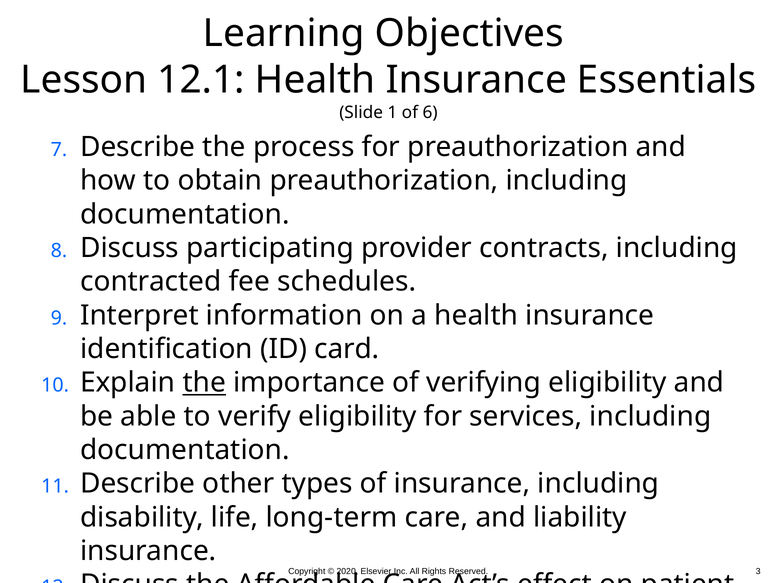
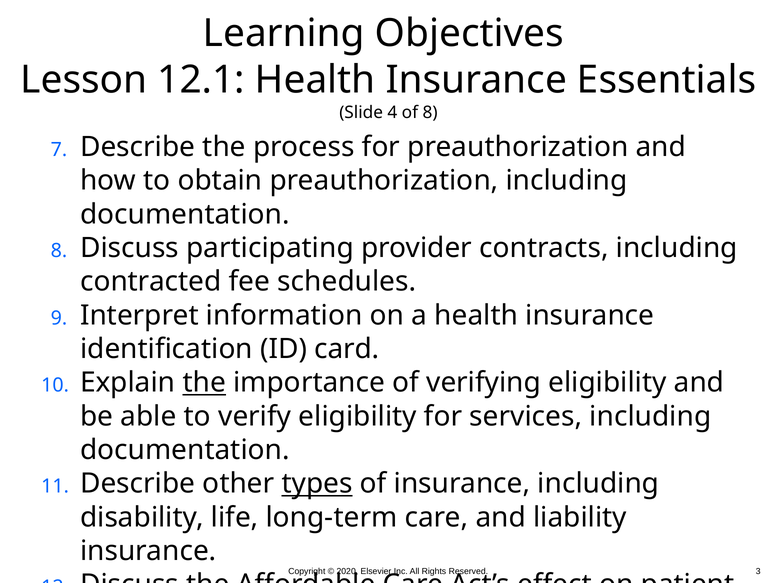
1: 1 -> 4 (392, 112)
of 6: 6 -> 8 (430, 112)
types underline: none -> present (317, 483)
